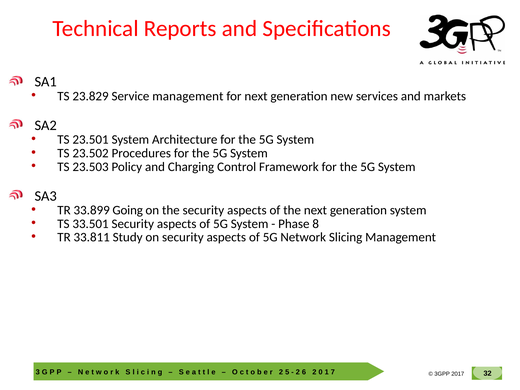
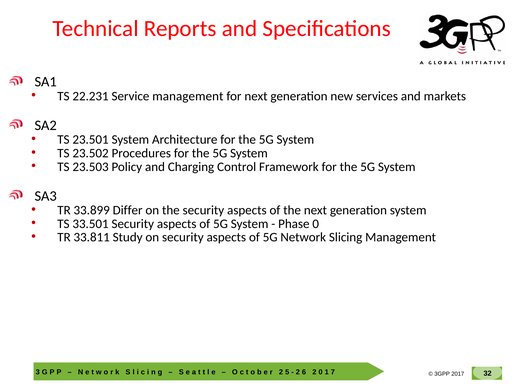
23.829: 23.829 -> 22.231 (91, 96)
Going: Going -> Differ (128, 210)
Phase 8: 8 -> 0 (316, 224)
